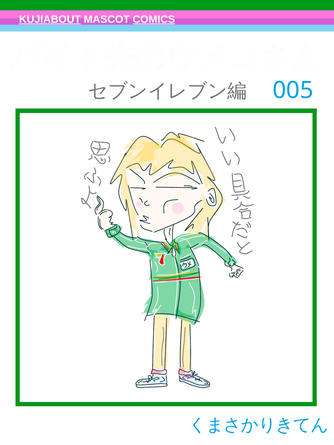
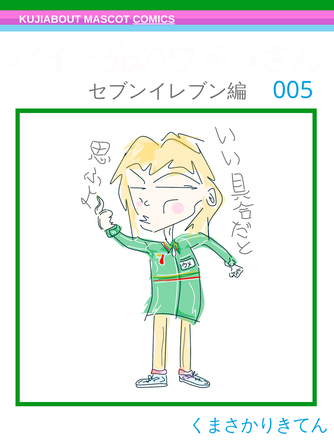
KUJIABOUT underline: present -> none (50, 19)
